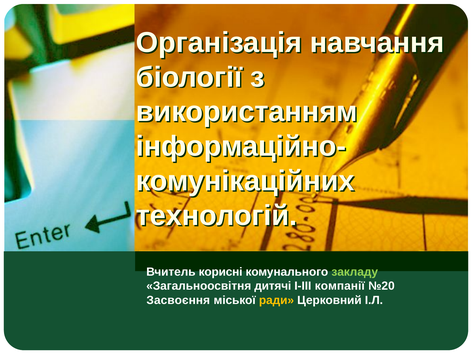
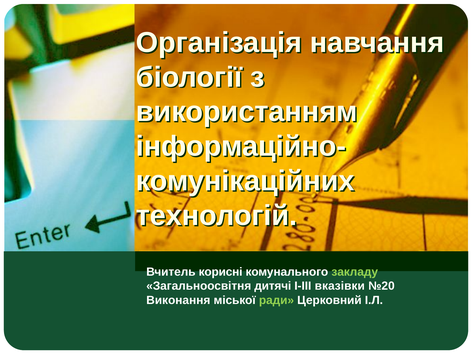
компанії: компанії -> вказівки (340, 286)
Засвоєння: Засвоєння -> Виконання (178, 300)
ради colour: yellow -> light green (276, 300)
